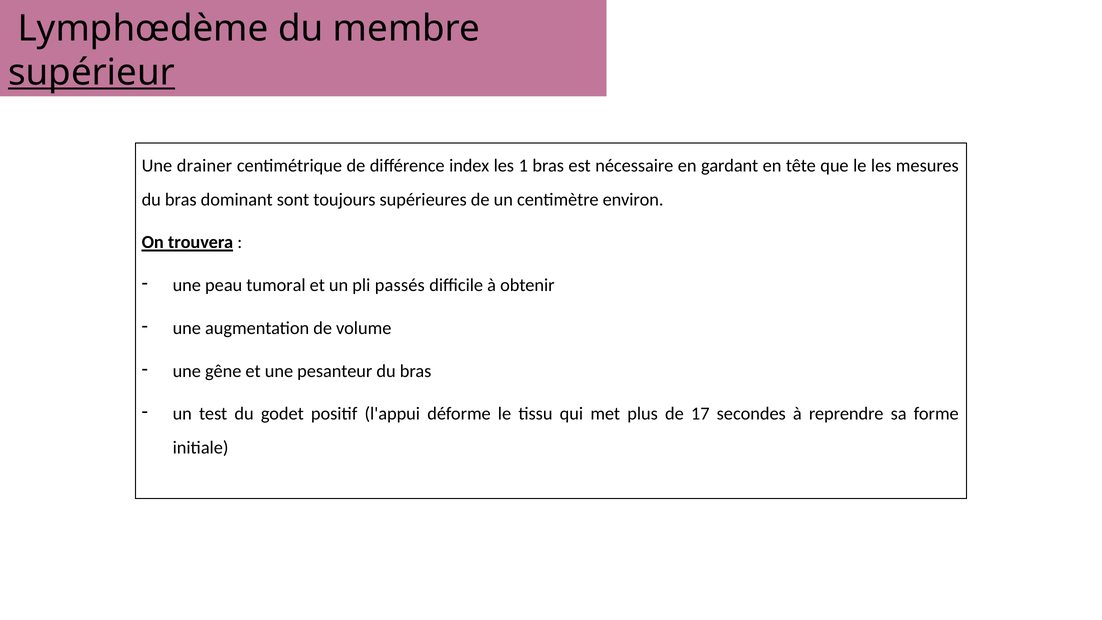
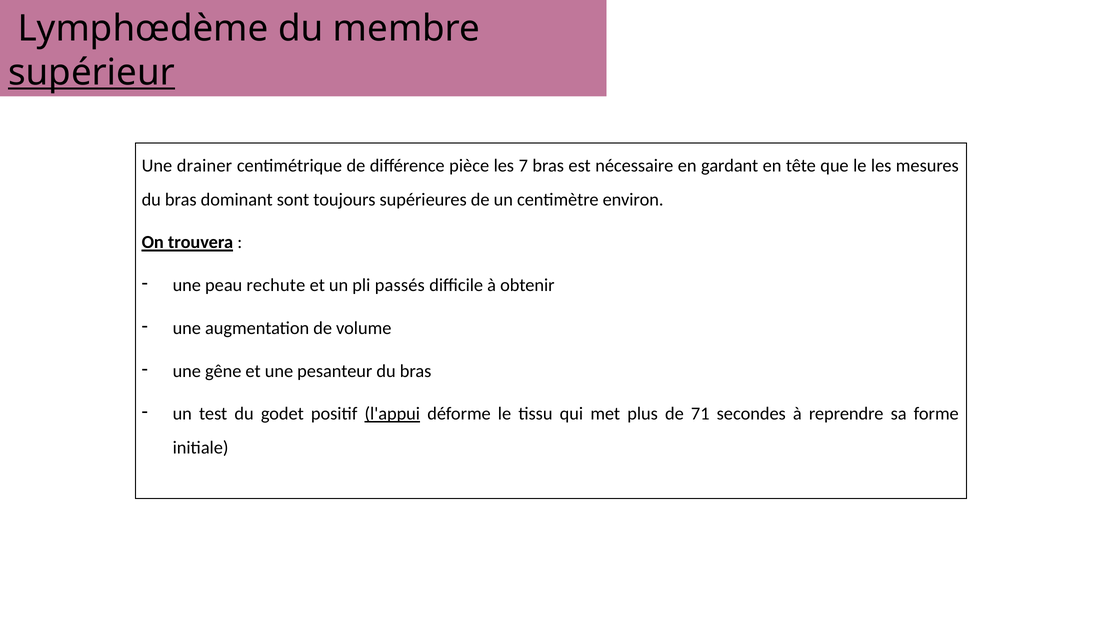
index: index -> pièce (469, 166)
1: 1 -> 7 (523, 166)
tumoral: tumoral -> rechute (276, 285)
l'appui underline: none -> present (392, 414)
17: 17 -> 71 (700, 414)
